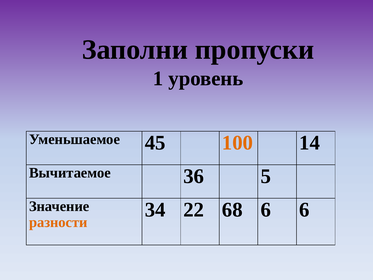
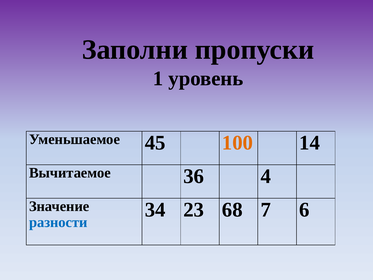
5: 5 -> 4 (266, 176)
22: 22 -> 23 (194, 210)
68 6: 6 -> 7 (266, 210)
разности colour: orange -> blue (58, 222)
